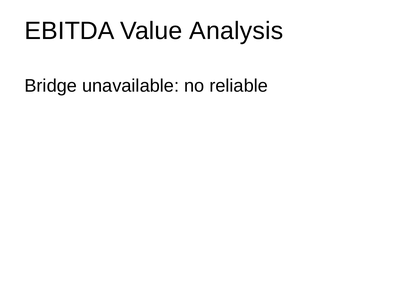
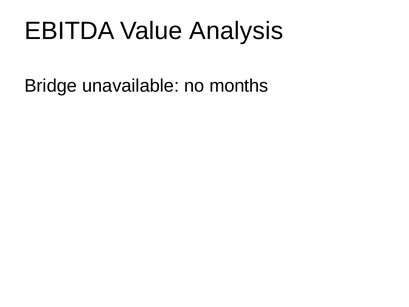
reliable: reliable -> months (239, 86)
